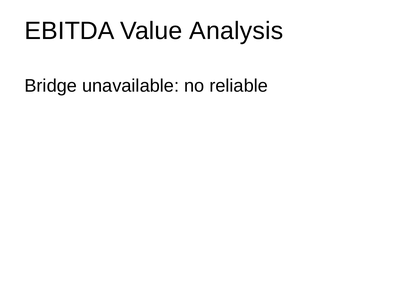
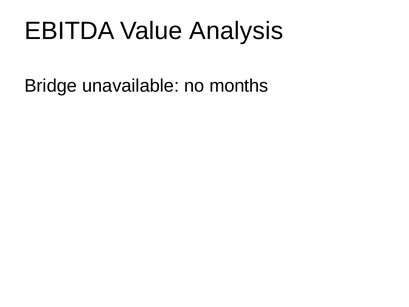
reliable: reliable -> months (239, 86)
